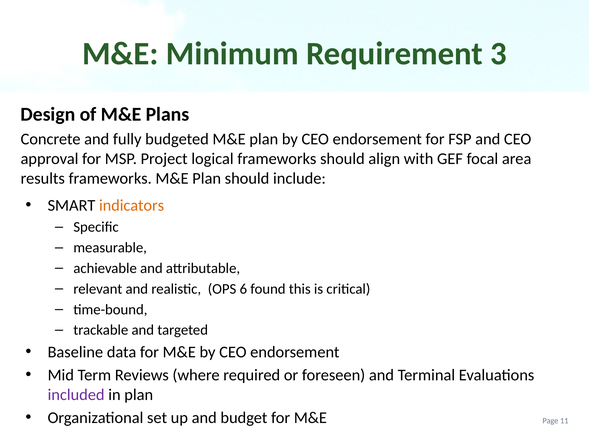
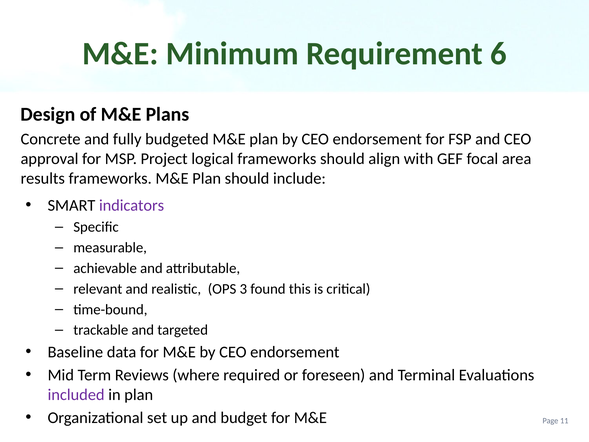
3: 3 -> 6 (498, 54)
indicators colour: orange -> purple (132, 205)
6: 6 -> 3 (243, 289)
